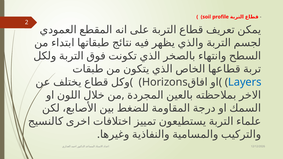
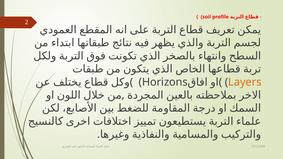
Layers colour: blue -> orange (245, 82)
